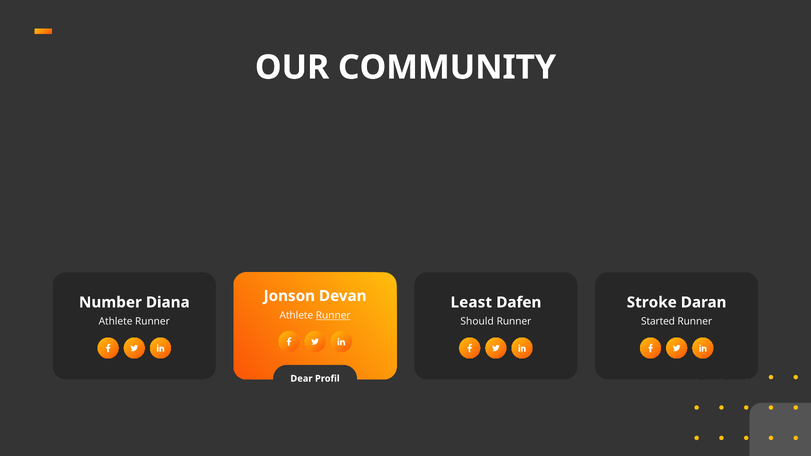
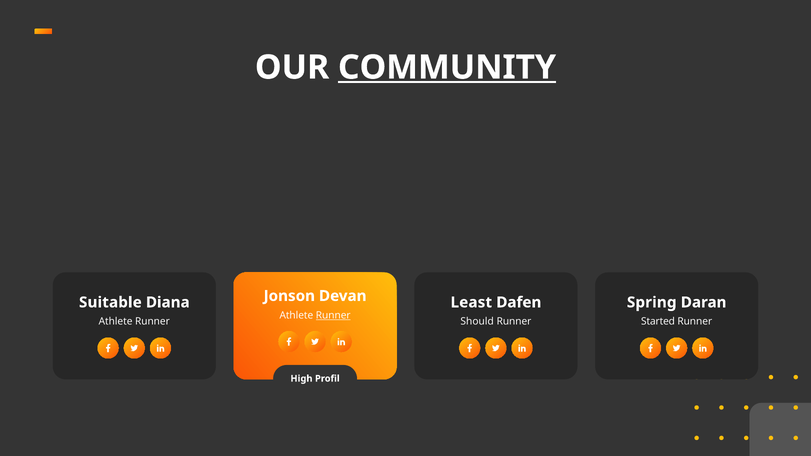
COMMUNITY underline: none -> present (447, 67)
Number: Number -> Suitable (110, 302)
Stroke: Stroke -> Spring (652, 302)
Dear: Dear -> High (301, 379)
